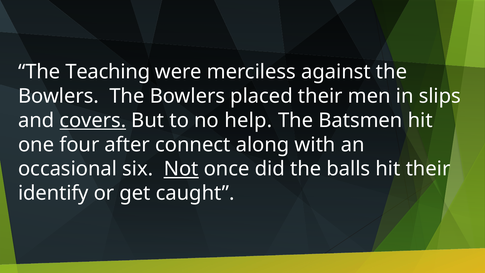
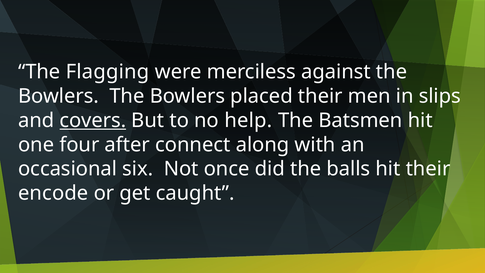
Teaching: Teaching -> Flagging (108, 72)
Not underline: present -> none (181, 169)
identify: identify -> encode (53, 193)
